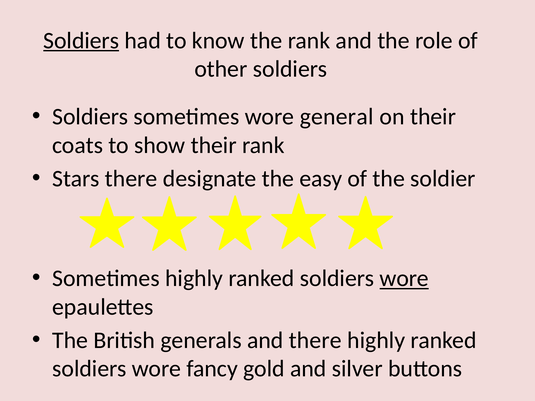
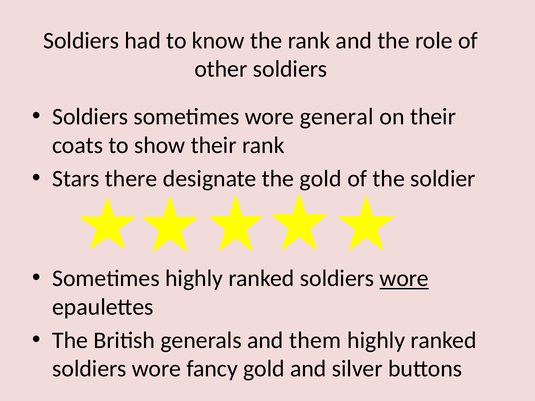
Soldiers underline: present -> none (81, 41)
the easy: easy -> gold (321, 179)
and there: there -> them (315, 340)
